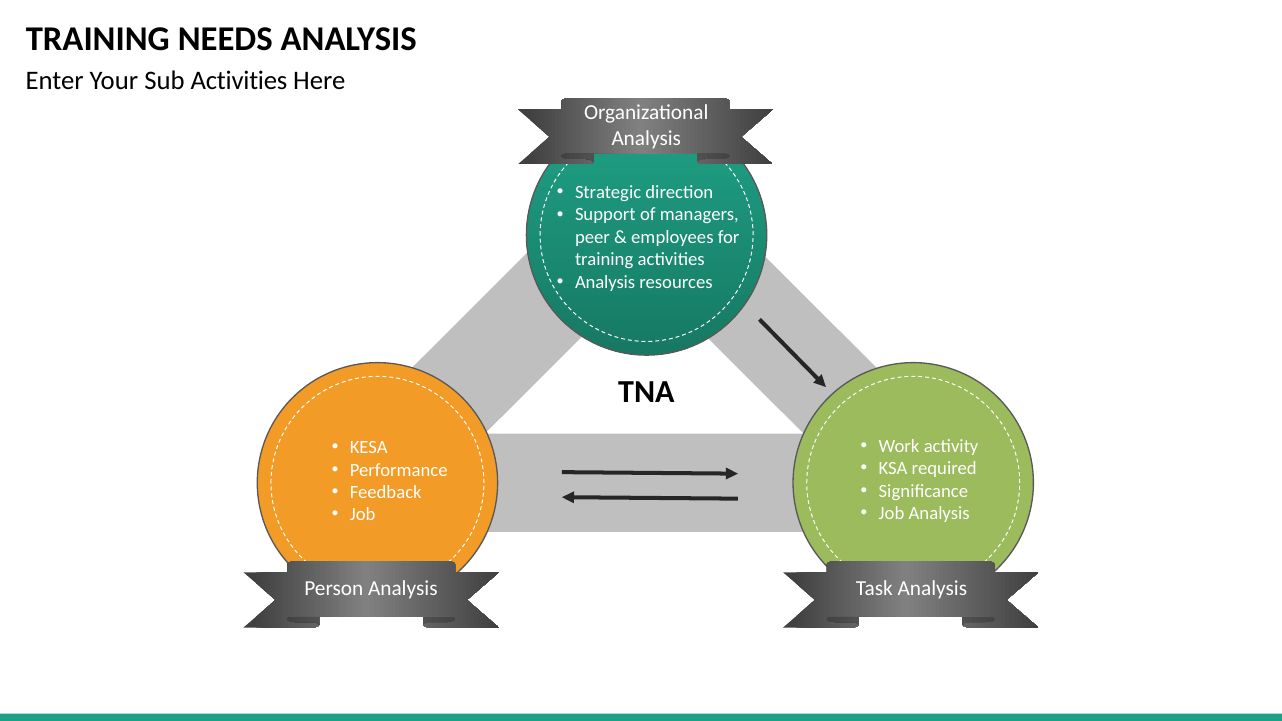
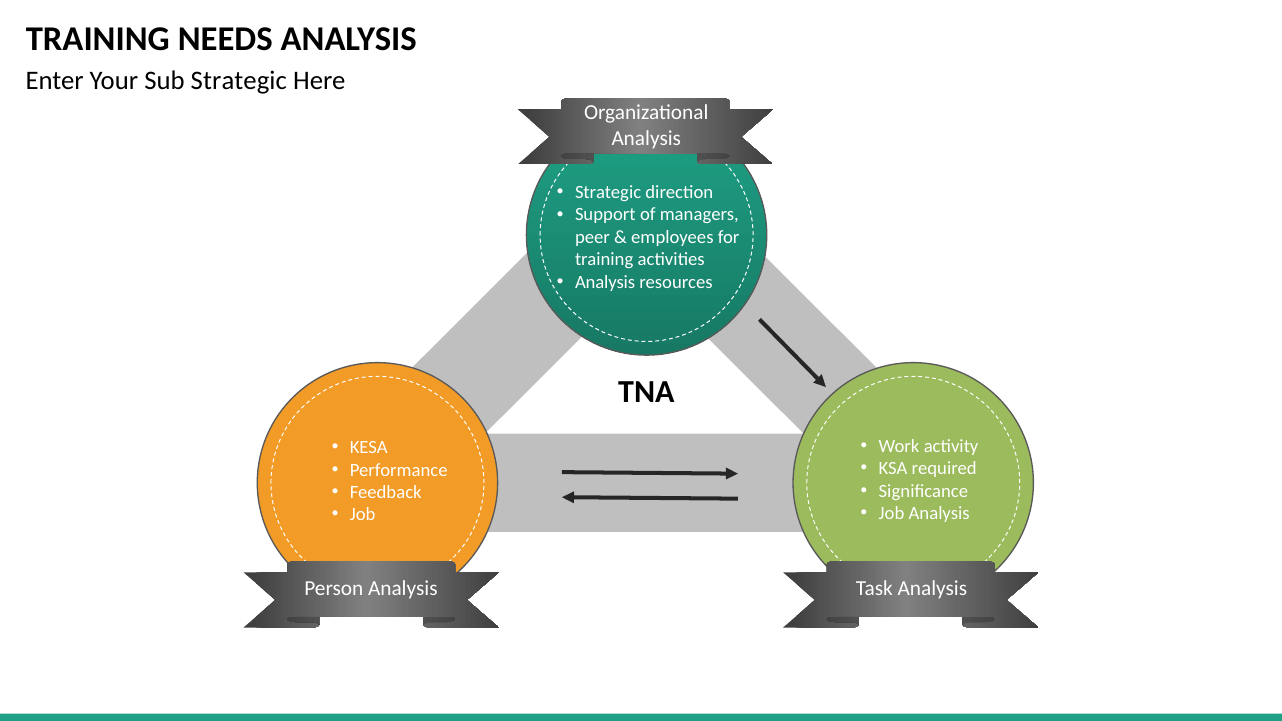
Sub Activities: Activities -> Strategic (239, 80)
